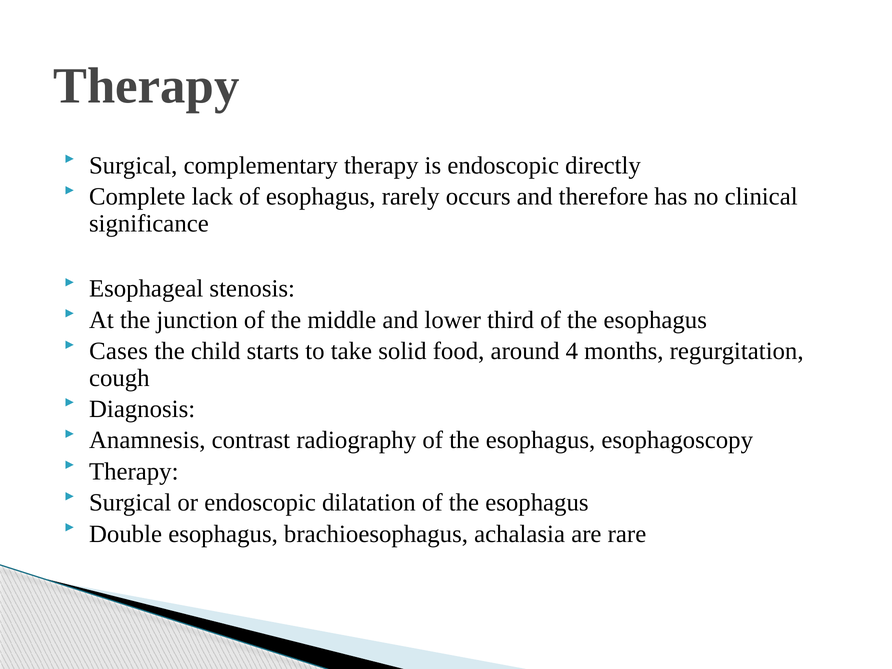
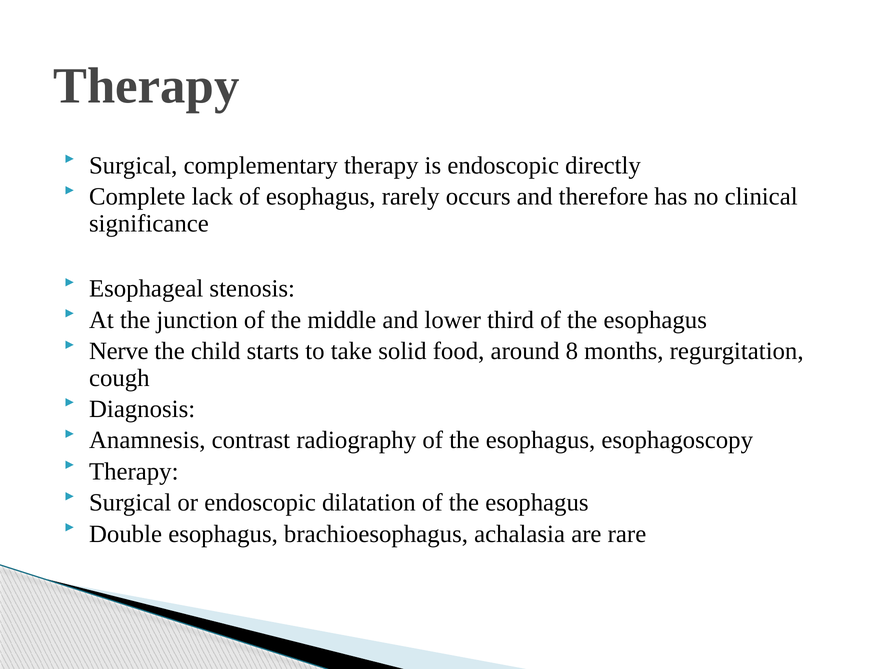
Cases: Cases -> Nerve (119, 351)
4: 4 -> 8 (572, 351)
